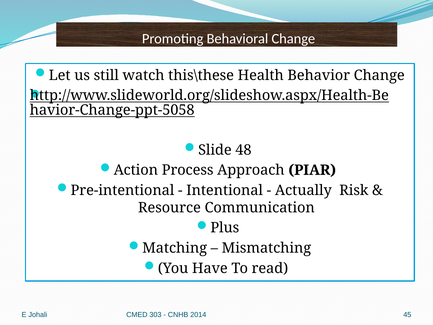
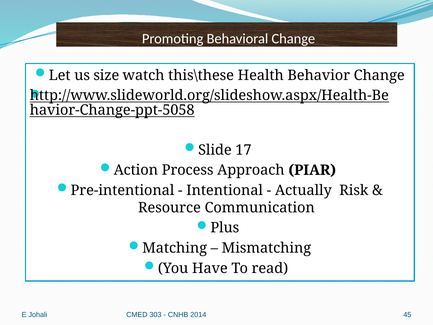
still: still -> size (106, 75)
48: 48 -> 17 (243, 150)
